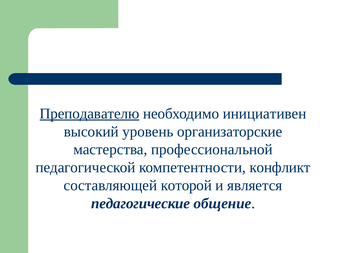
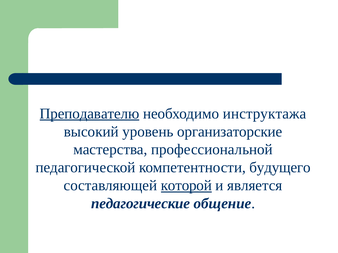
инициативен: инициативен -> инструктажа (265, 114)
конфликт: конфликт -> будущего (280, 168)
которой underline: none -> present (186, 186)
